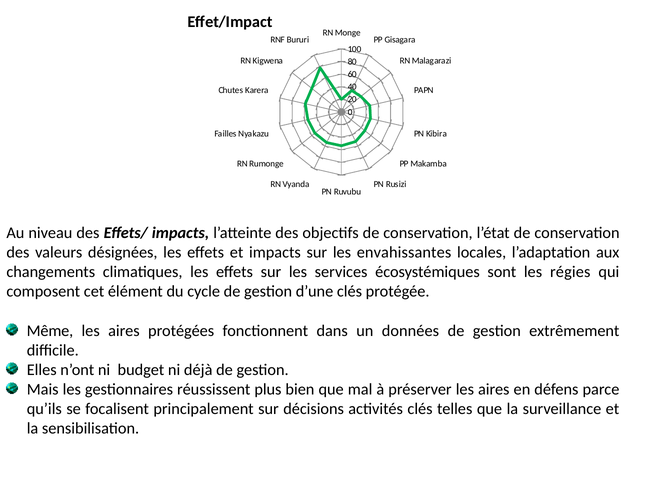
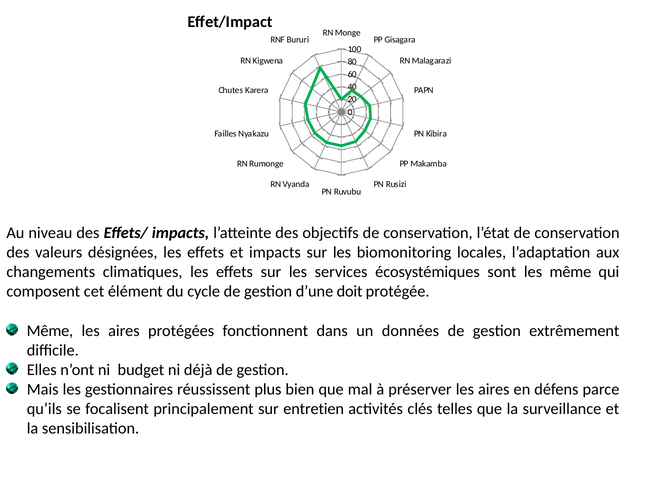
envahissantes: envahissantes -> biomonitoring (404, 252)
les régies: régies -> même (570, 272)
d’une clés: clés -> doit (350, 292)
décisions: décisions -> entretien (314, 409)
